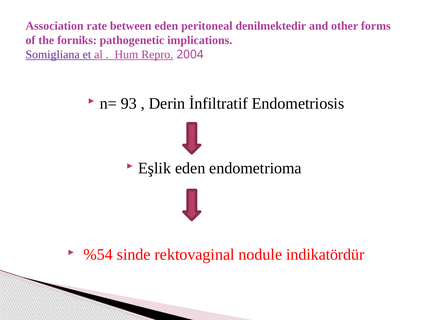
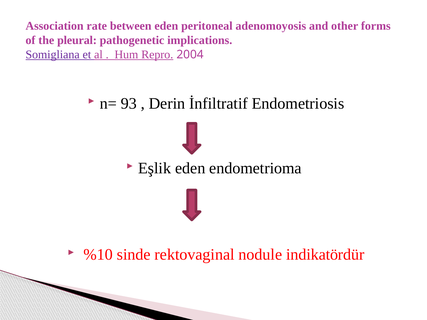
denilmektedir: denilmektedir -> adenomoyosis (271, 26)
forniks: forniks -> pleural (77, 40)
%54: %54 -> %10 (98, 255)
